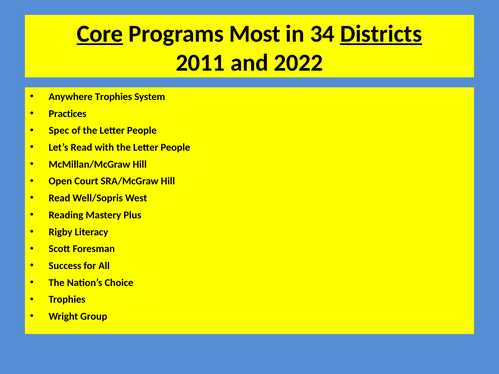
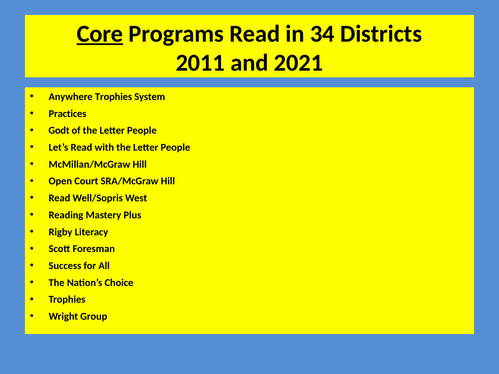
Programs Most: Most -> Read (255, 34)
Districts underline: present -> none (381, 34)
2022: 2022 -> 2021 (298, 63)
Spec: Spec -> Godt (59, 131)
